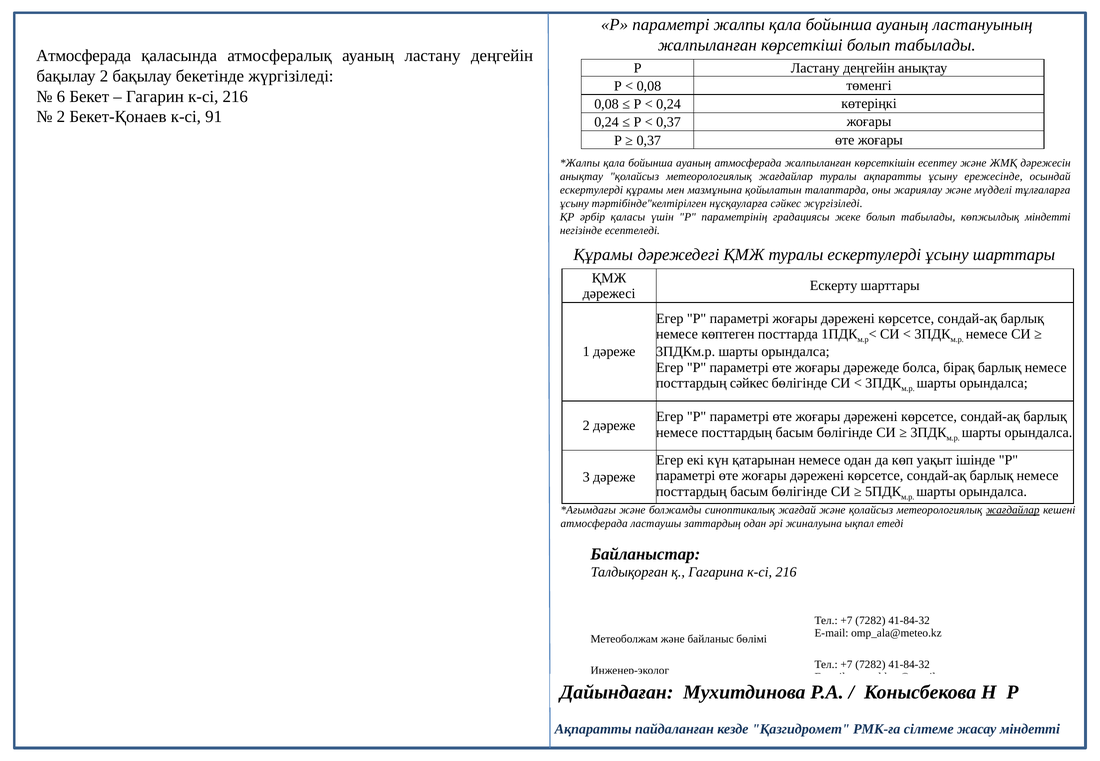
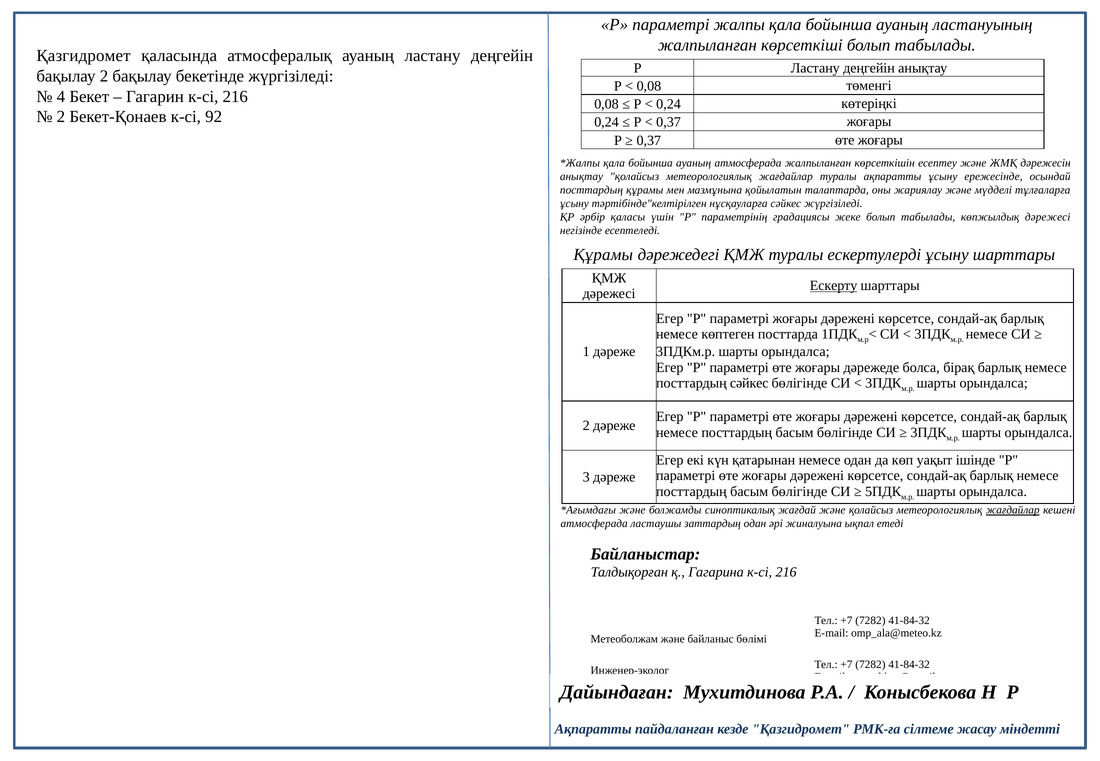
Атмосферада: Атмосферада -> Қазгидромет (84, 56)
6: 6 -> 4 (61, 97)
91: 91 -> 92 (214, 117)
ескертулерді: ескертулерді -> посттардың (591, 190)
көпжылдық міндетті: міндетті -> дәрежесі (1048, 217)
Ескерту underline: none -> present (834, 286)
